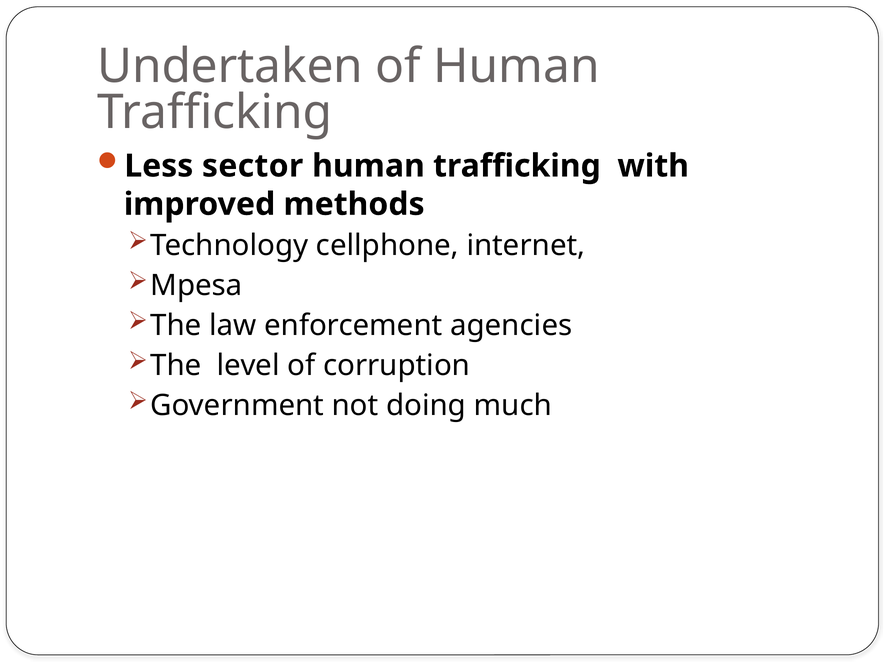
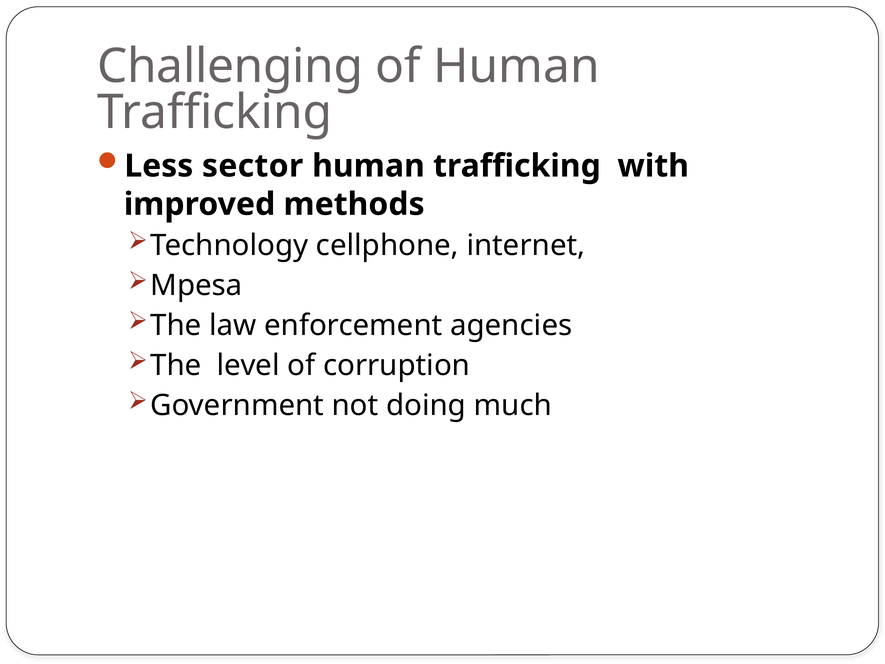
Undertaken: Undertaken -> Challenging (230, 66)
